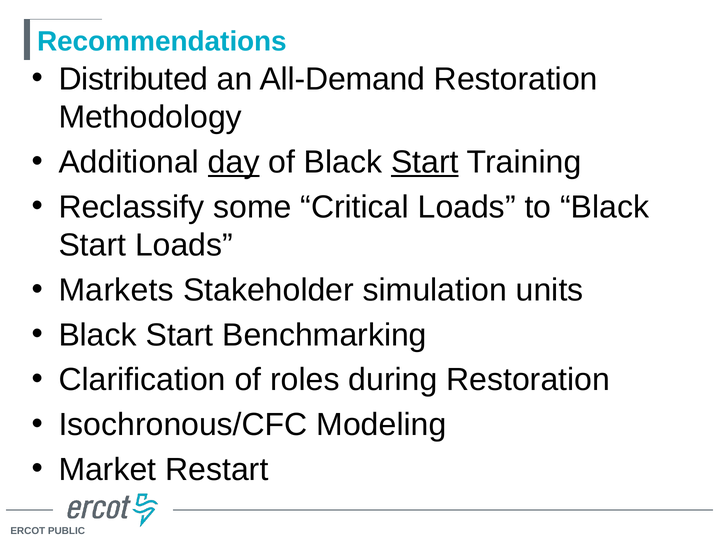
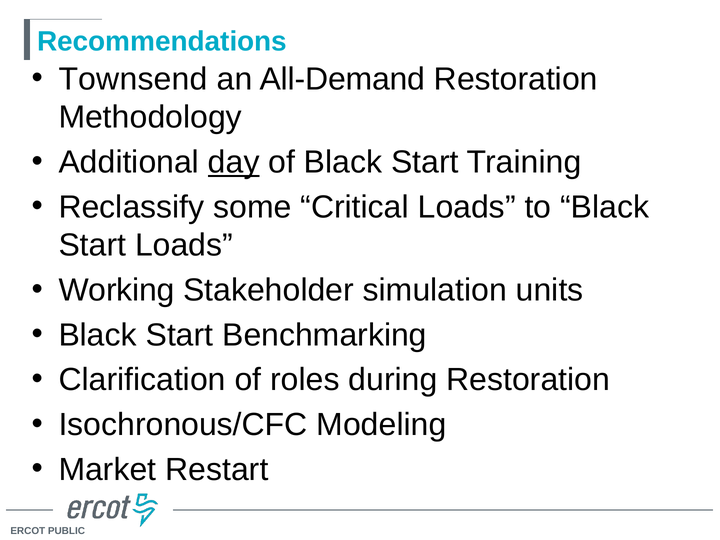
Distributed: Distributed -> Townsend (133, 79)
Start underline: present -> none (425, 162)
Markets: Markets -> Working (116, 290)
